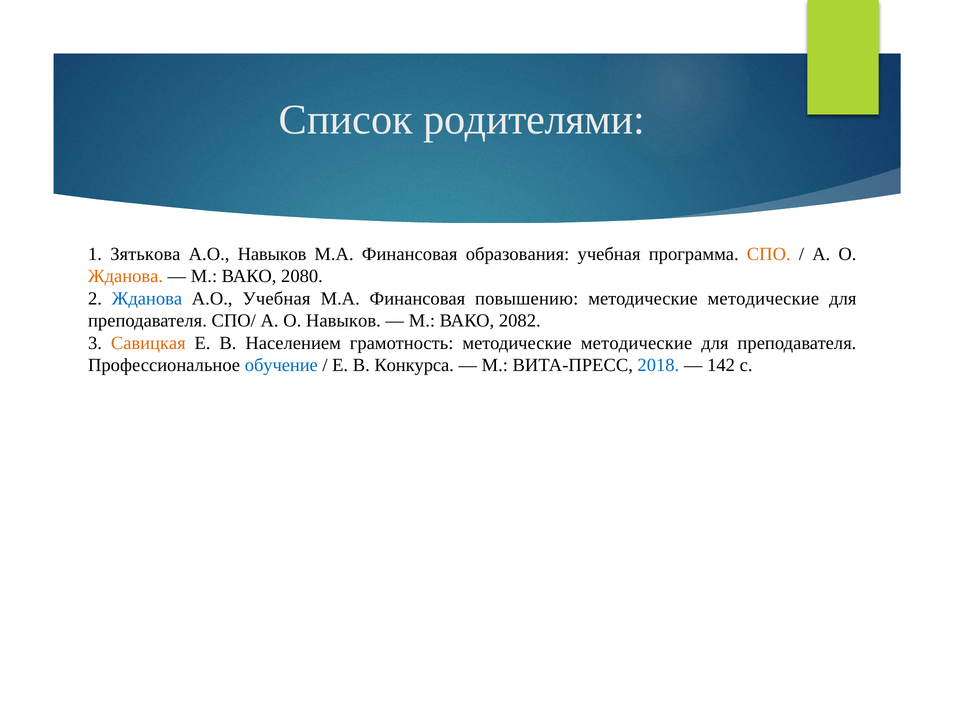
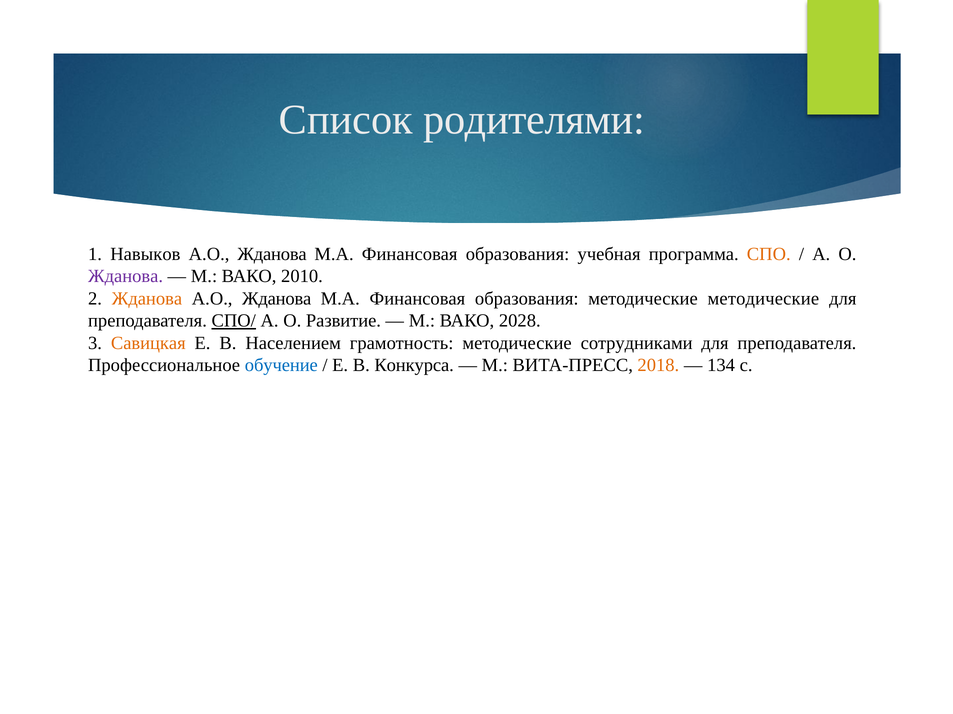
Зятькова: Зятькова -> Навыков (145, 254)
Навыков: Навыков -> Жданова (272, 254)
Жданова colour: orange -> purple (126, 277)
2080: 2080 -> 2010 (302, 277)
Жданова colour: blue -> orange (147, 299)
Учебная: Учебная -> Жданова (277, 299)
повышению: повышению -> образования (527, 299)
СПО/ underline: none -> present (234, 321)
О Навыков: Навыков -> Развитие (343, 321)
2082: 2082 -> 2028 (520, 321)
грамотность методические методические: методические -> сотрудниками (637, 343)
2018 colour: blue -> orange (658, 366)
142: 142 -> 134 (721, 366)
